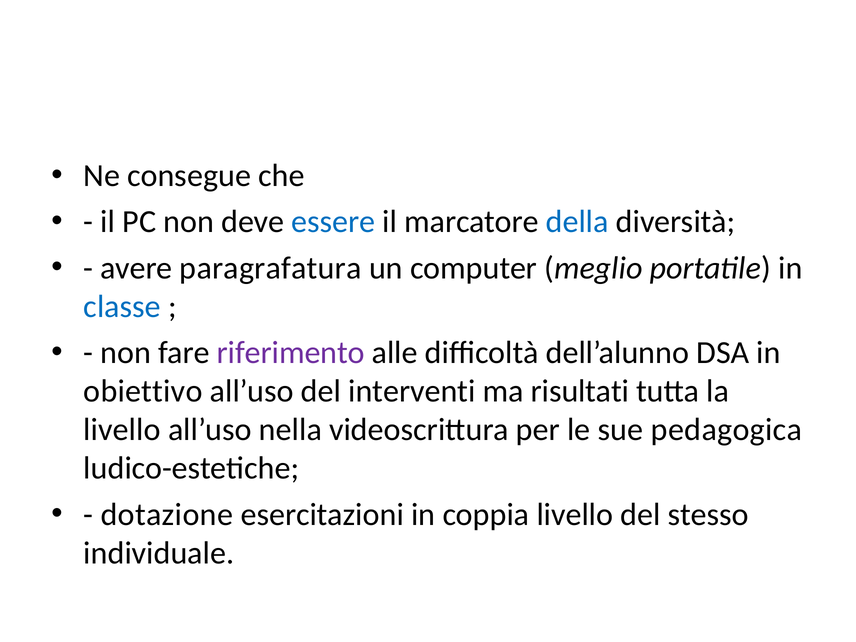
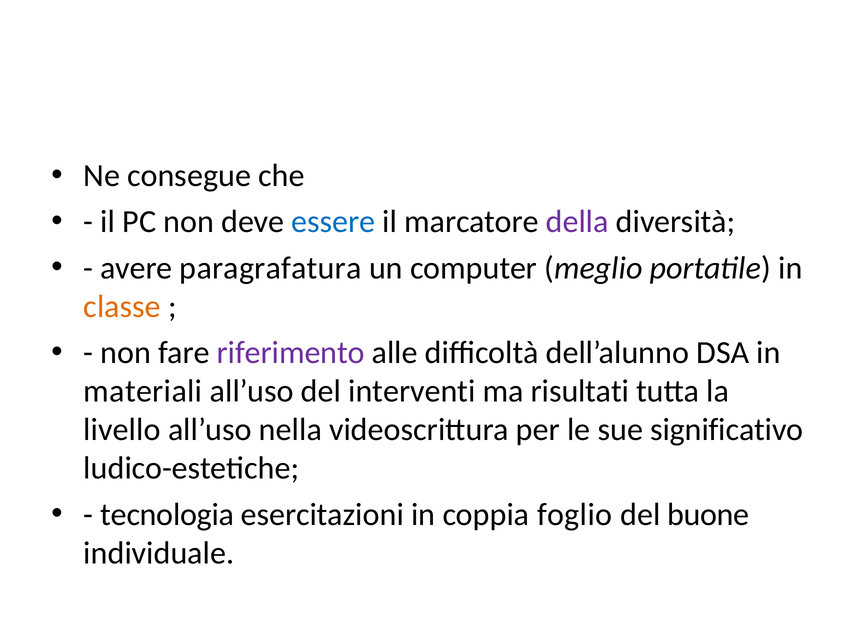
della colour: blue -> purple (577, 222)
classe colour: blue -> orange (122, 306)
obiettivo: obiettivo -> materiali (143, 391)
pedagogica: pedagogica -> significativo (727, 430)
dotazione: dotazione -> tecnologia (167, 514)
coppia livello: livello -> foglio (575, 514)
stesso: stesso -> buone (708, 514)
